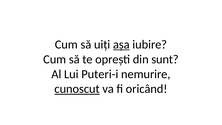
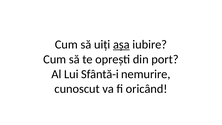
sunt: sunt -> port (165, 59)
Puteri-i: Puteri-i -> Sfântă-i (100, 74)
cunoscut underline: present -> none (77, 89)
